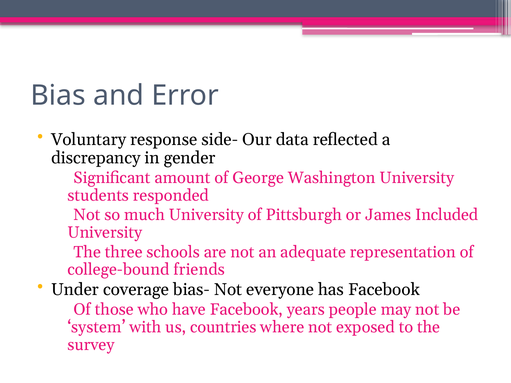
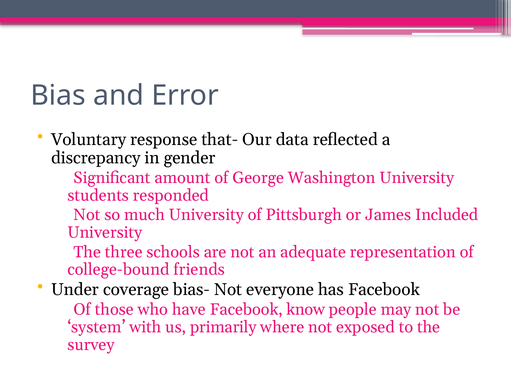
side-: side- -> that- (220, 140)
years: years -> know (306, 310)
countries: countries -> primarily (223, 327)
